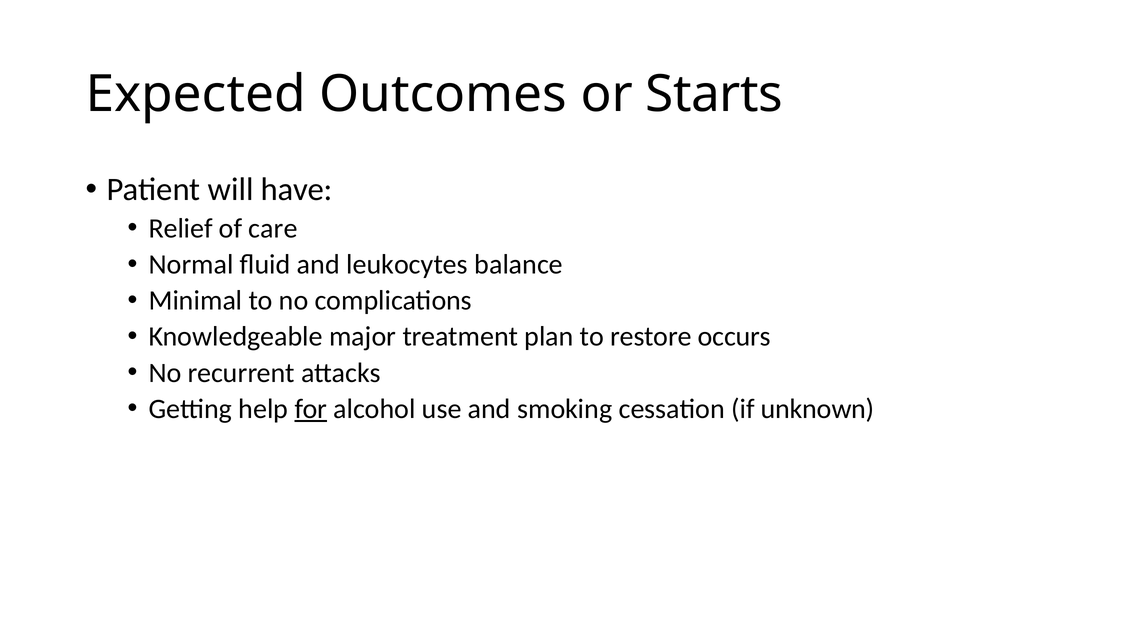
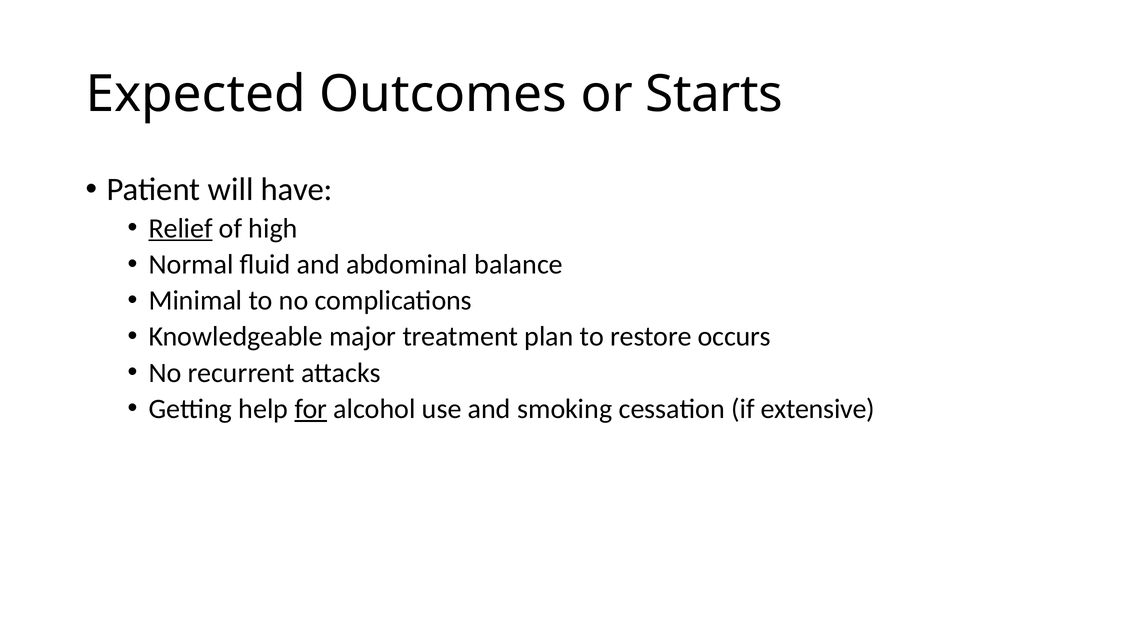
Relief underline: none -> present (181, 228)
care: care -> high (273, 228)
leukocytes: leukocytes -> abdominal (407, 264)
unknown: unknown -> extensive (818, 409)
